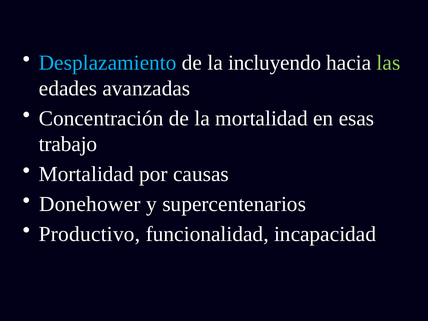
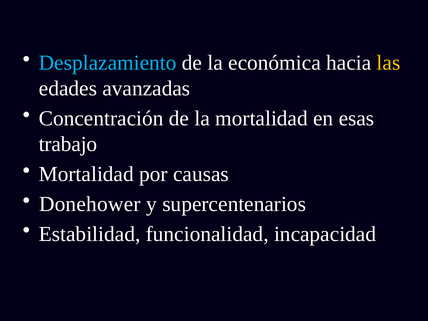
incluyendo: incluyendo -> económica (275, 63)
las colour: light green -> yellow (389, 63)
Productivo: Productivo -> Estabilidad (90, 234)
